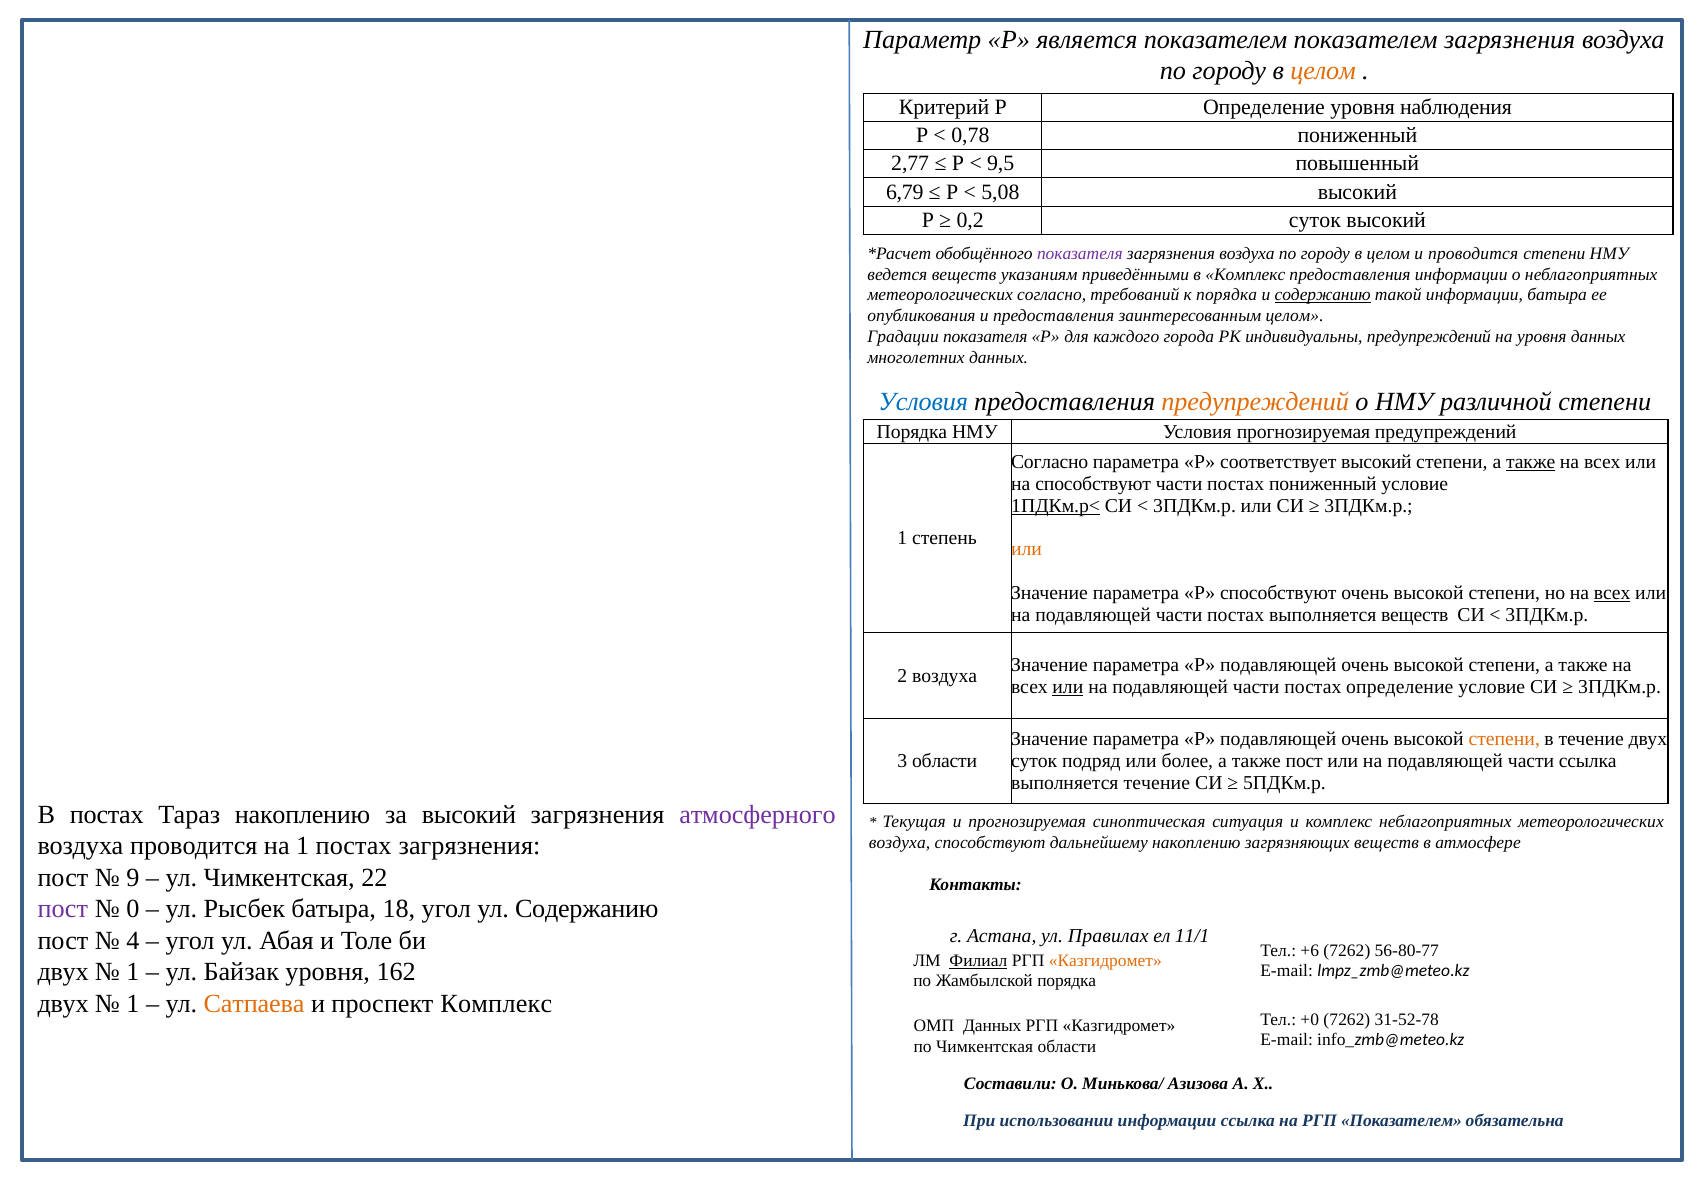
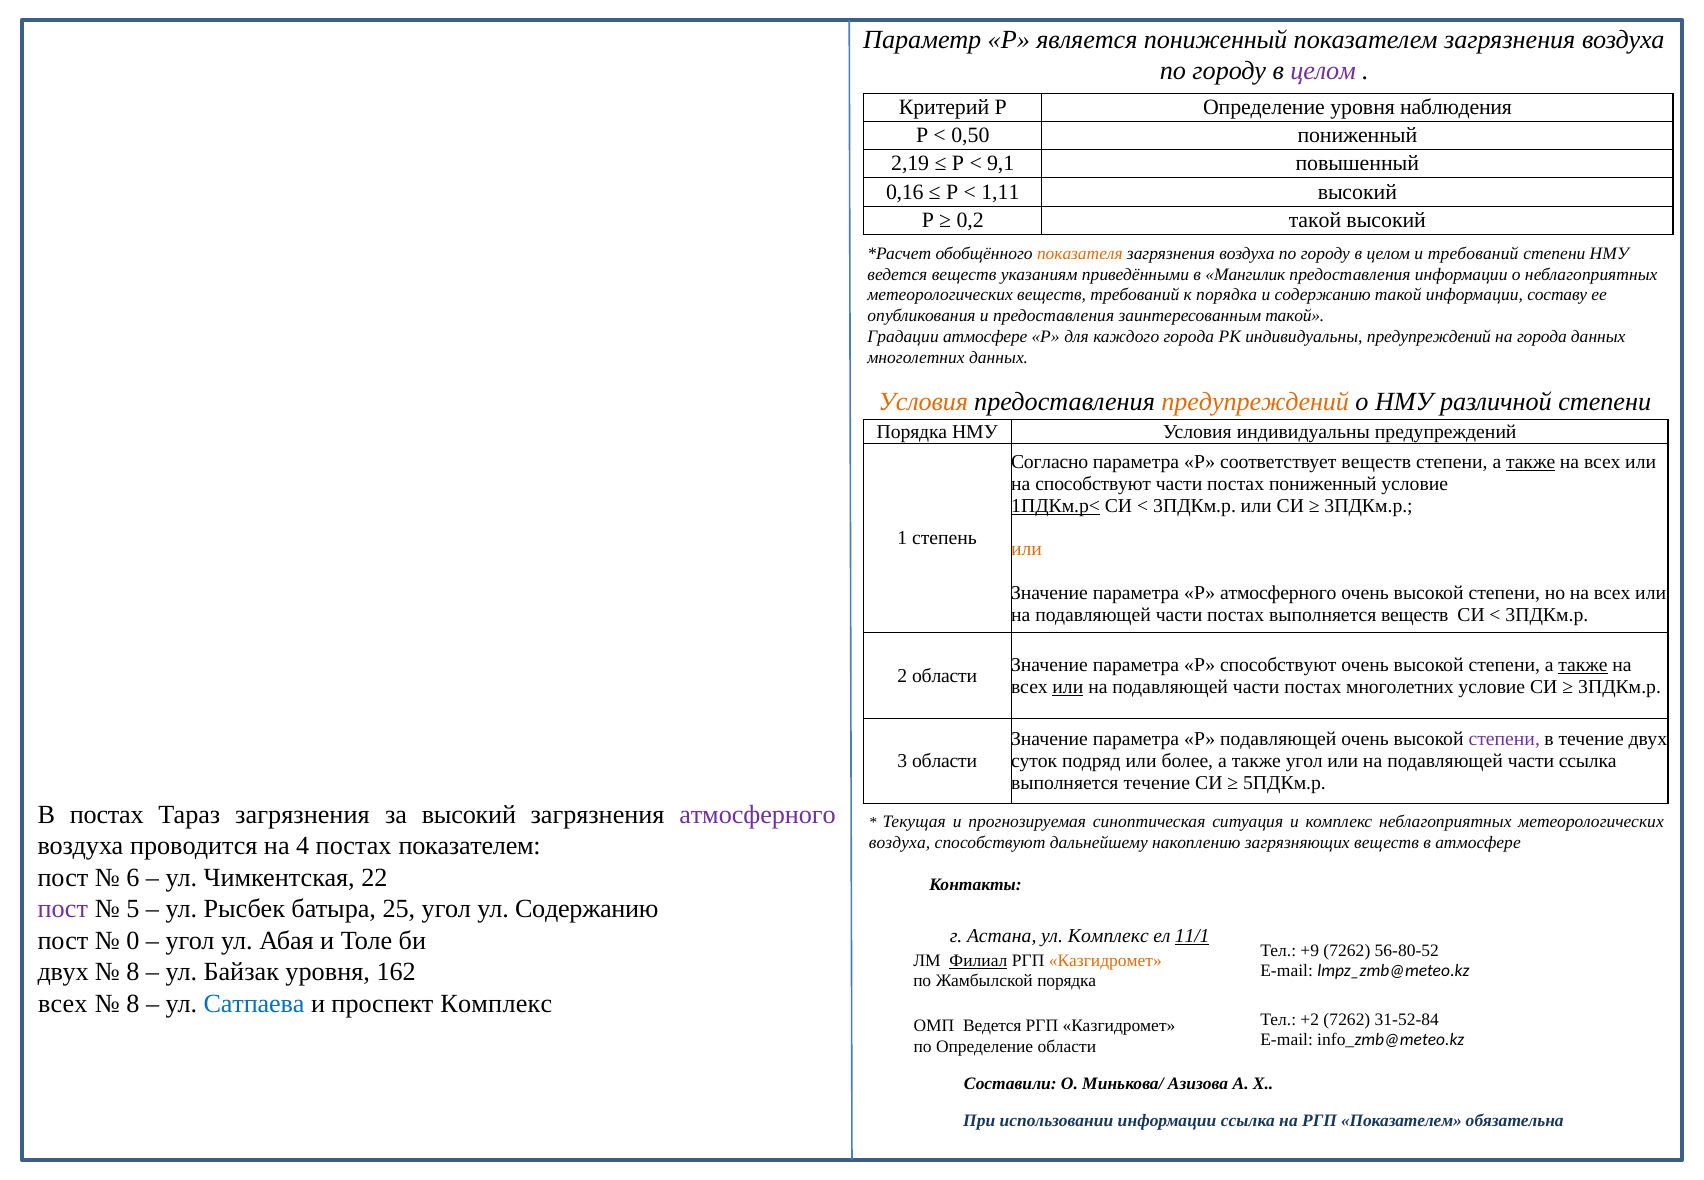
является показателем: показателем -> пониженный (1216, 39)
целом colour: orange -> purple (1323, 71)
0,78: 0,78 -> 0,50 (970, 136)
2,77: 2,77 -> 2,19 (910, 164)
9,5: 9,5 -> 9,1 (1001, 164)
6,79: 6,79 -> 0,16 (905, 192)
5,08: 5,08 -> 1,11 (1000, 192)
0,2 суток: суток -> такой (1315, 220)
показателя colour: purple -> orange (1080, 253)
и проводится: проводится -> требований (1473, 253)
в Комплекс: Комплекс -> Мангилик (1245, 274)
метеорологических согласно: согласно -> веществ (1052, 295)
содержанию underline: present -> none (1323, 295)
информации батыра: батыра -> составу (1557, 295)
заинтересованным целом: целом -> такой (1295, 316)
Градации показателя: показателя -> атмосфере (985, 337)
на уровня: уровня -> города (1542, 337)
Условия colour: blue -> orange (923, 402)
Условия прогнозируемая: прогнозируемая -> индивидуальны (1303, 432)
соответствует высокий: высокий -> веществ (1376, 462)
Р способствуют: способствуют -> атмосферного (1278, 593)
всех underline: present -> none (1612, 593)
подавляющей: подавляющей -> способствуют (1278, 665)
также underline: none -> present (1583, 665)
2 воздуха: воздуха -> области (945, 676)
постах определение: определение -> многолетних (1400, 686)
степени colour: orange -> purple (1504, 739)
также пост: пост -> угол (1304, 761)
Тараз накоплению: накоплению -> загрязнения (302, 814)
на 1: 1 -> 4 (303, 846)
постах загрязнения: загрязнения -> показателем (470, 846)
9: 9 -> 6 (133, 877)
0: 0 -> 5 (133, 909)
18: 18 -> 25 (399, 909)
ул Правилах: Правилах -> Комплекс (1108, 936)
11/1 underline: none -> present (1192, 936)
4: 4 -> 0 (133, 940)
+6: +6 -> +9 (1310, 950)
56-80-77: 56-80-77 -> 56-80-52 (1407, 950)
1: 1 -> 8 (133, 972)
двух: двух -> всех (63, 1003)
1: 1 -> 8 (133, 1003)
Сатпаева colour: orange -> blue (254, 1003)
+0: +0 -> +2 (1310, 1019)
31-52-78: 31-52-78 -> 31-52-84 (1407, 1019)
ОМП Данных: Данных -> Ведется (992, 1026)
по Чимкентская: Чимкентская -> Определение (985, 1047)
